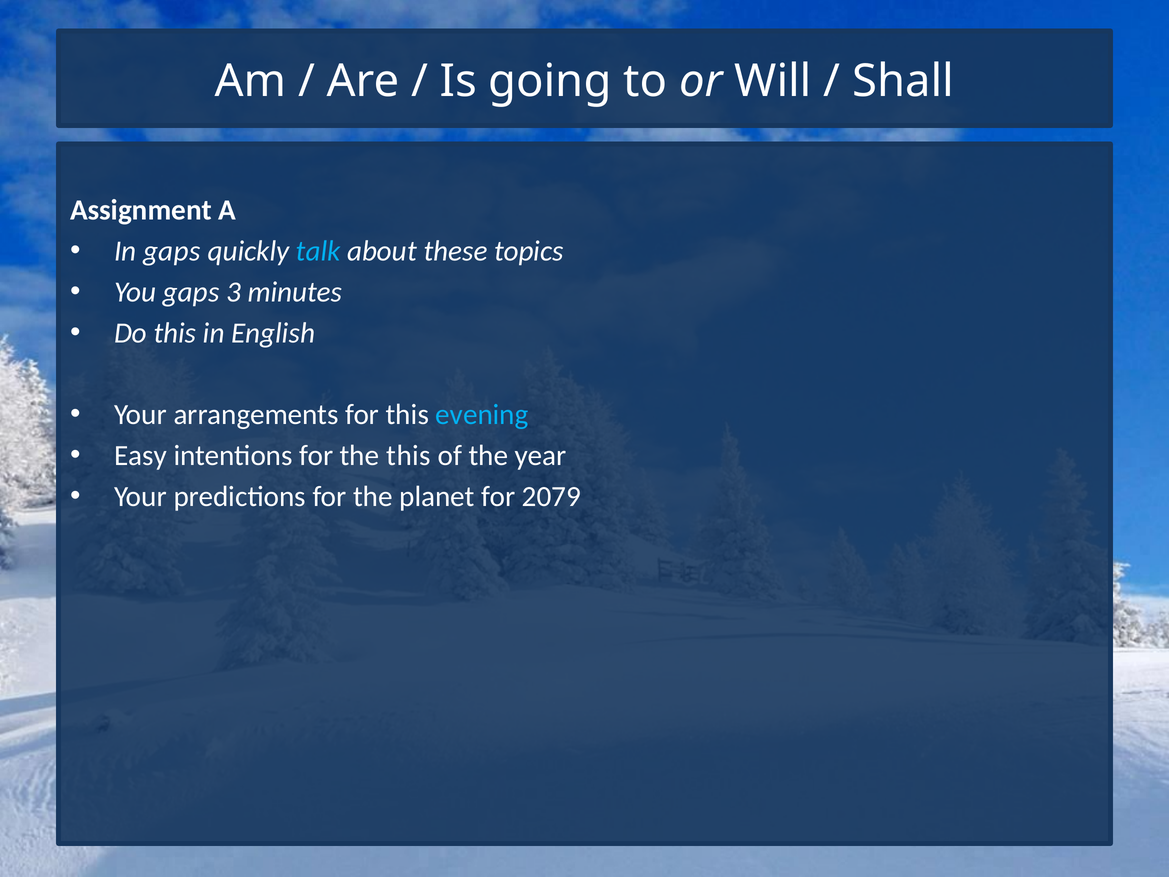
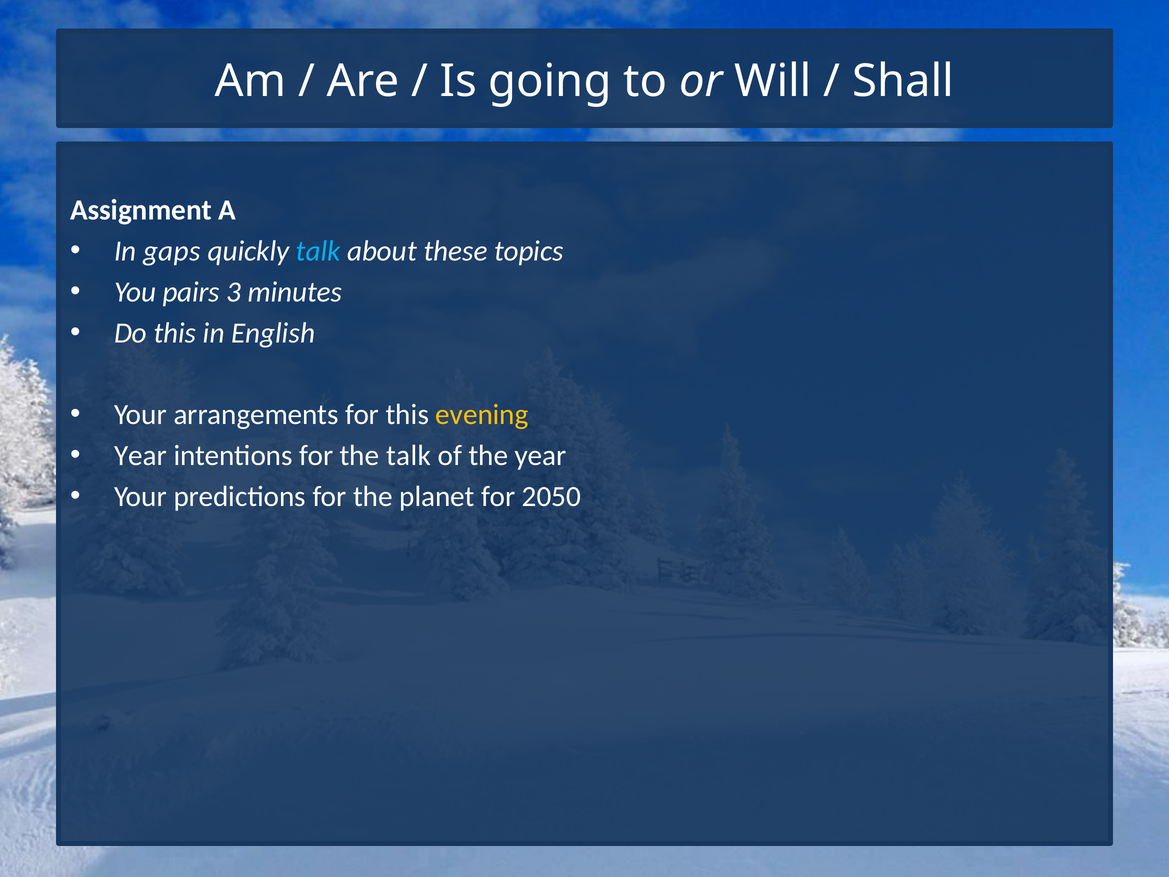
You gaps: gaps -> pairs (191, 292)
evening colour: light blue -> yellow (482, 415)
Easy: Easy -> Year (140, 456)
the this: this -> talk (409, 456)
2079: 2079 -> 2050 (551, 497)
